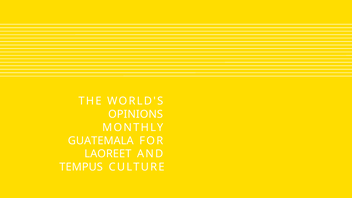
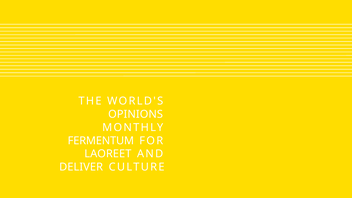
GUATEMALA: GUATEMALA -> FERMENTUM (101, 141)
TEMPUS: TEMPUS -> DELIVER (81, 167)
